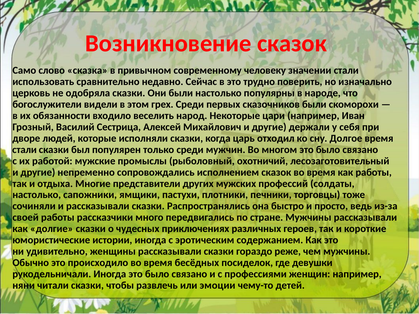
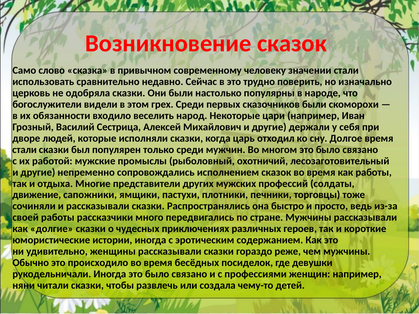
настолько: настолько -> движение (37, 195)
эмоции: эмоции -> создала (218, 286)
